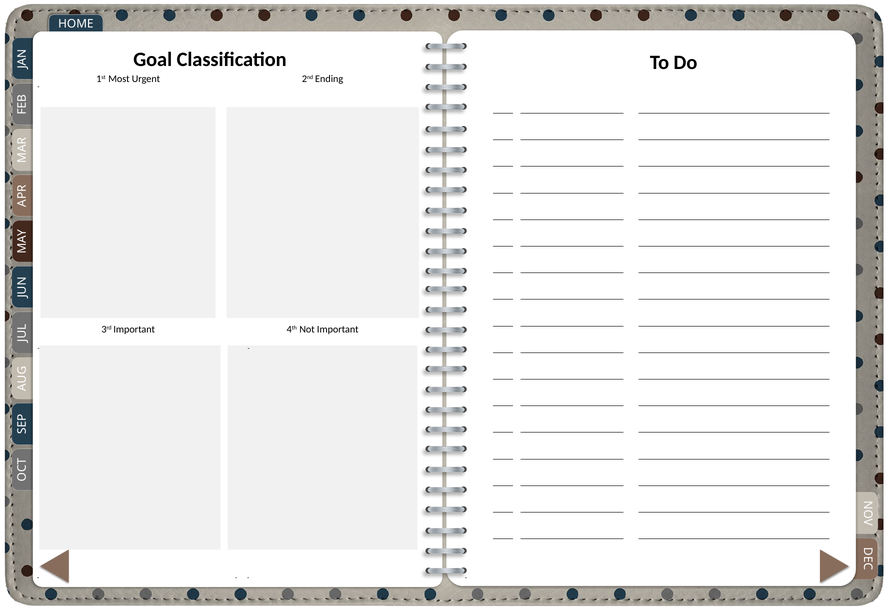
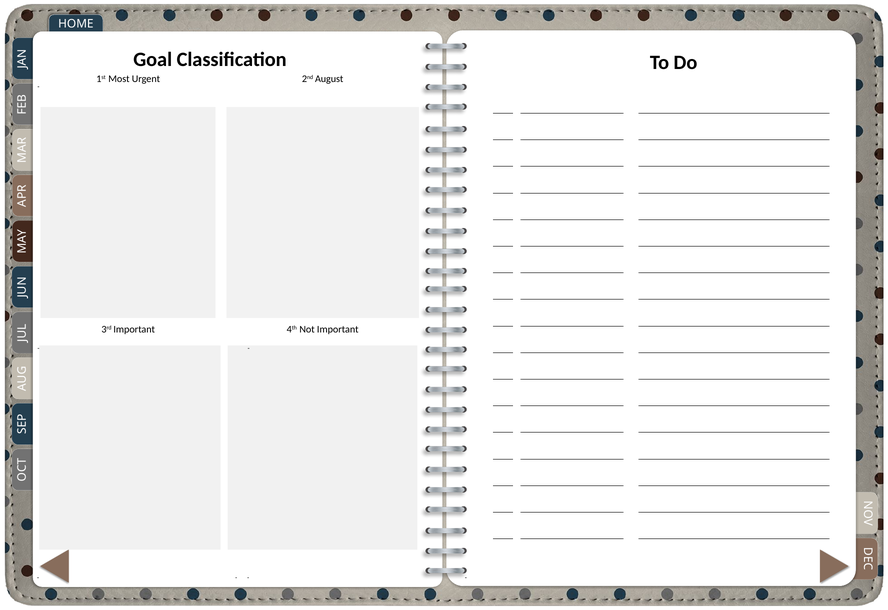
Ending: Ending -> August (329, 79)
